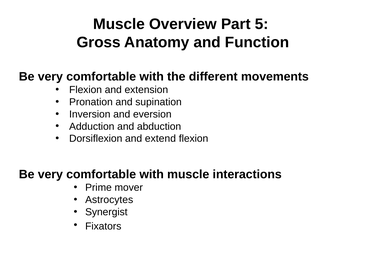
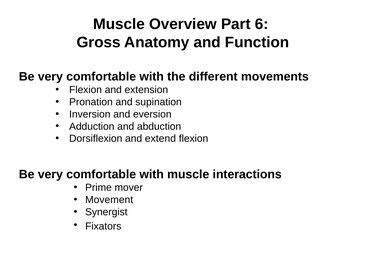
5: 5 -> 6 (262, 24)
Astrocytes: Astrocytes -> Movement (109, 200)
